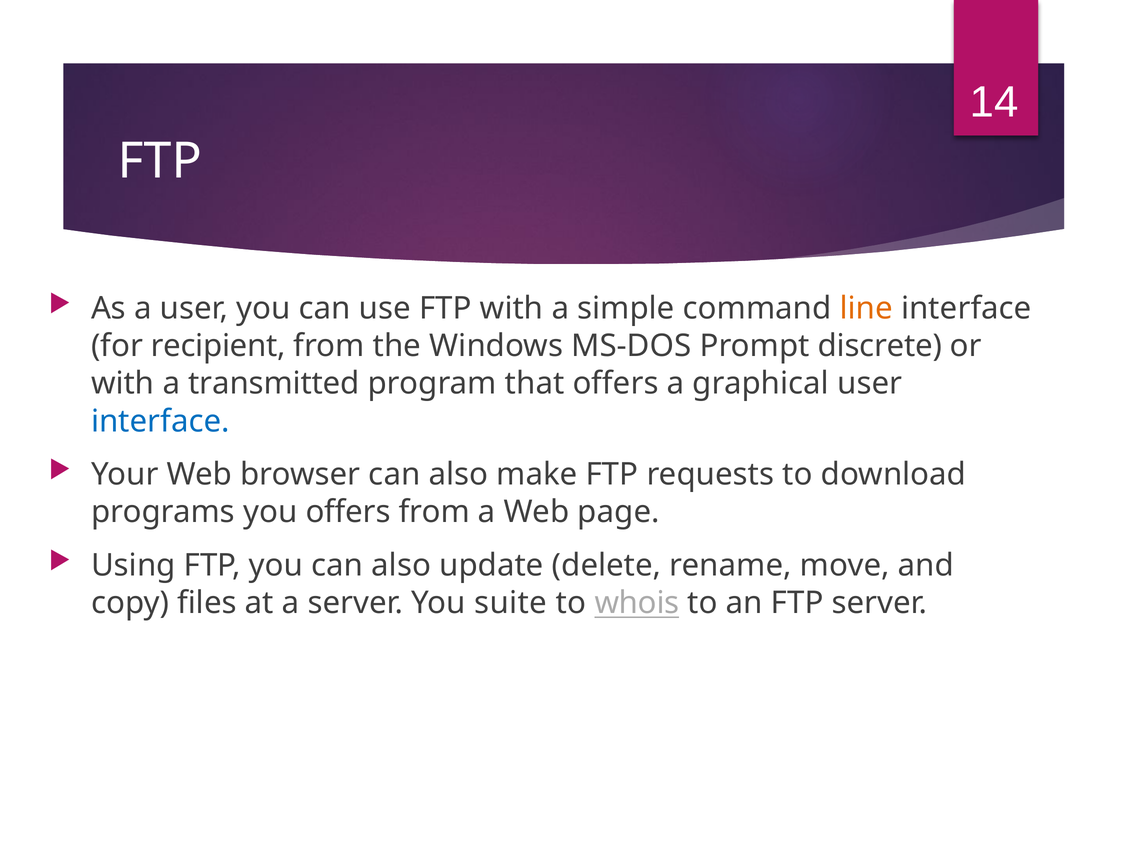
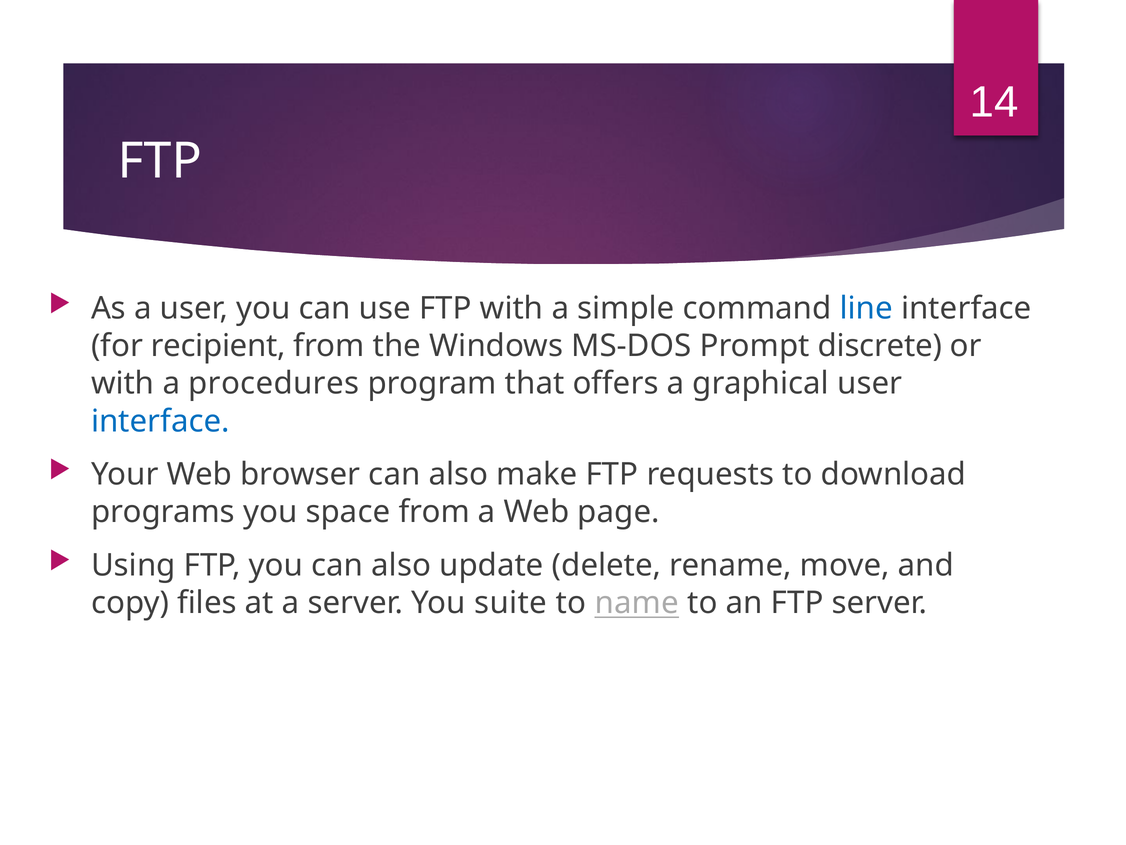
line colour: orange -> blue (866, 308)
transmitted: transmitted -> procedures (274, 383)
you offers: offers -> space (348, 512)
whois: whois -> name (637, 603)
